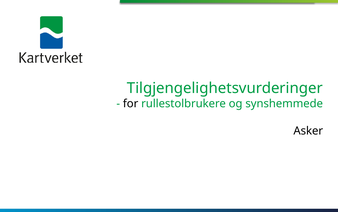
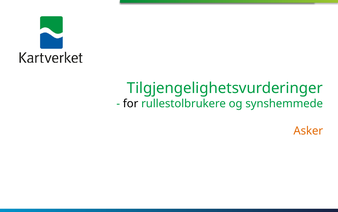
Asker colour: black -> orange (308, 130)
